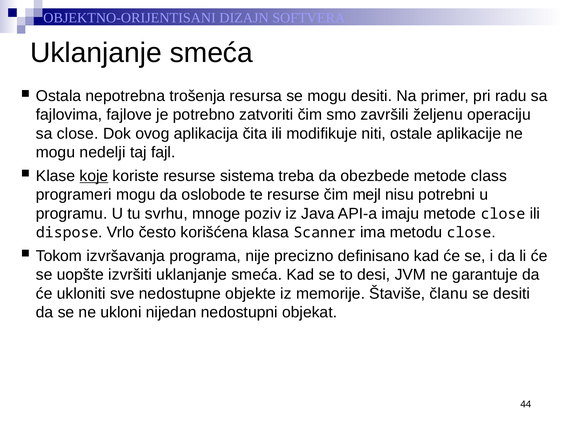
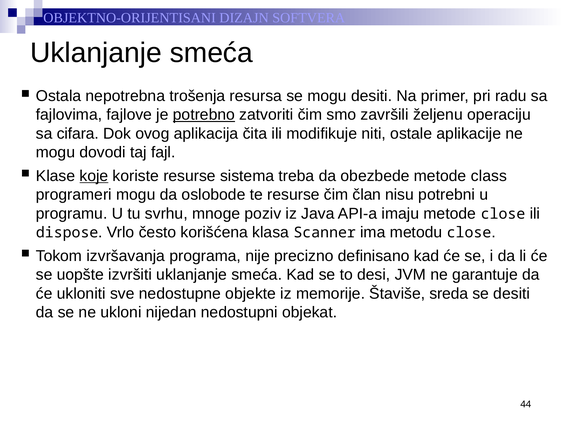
potrebno underline: none -> present (204, 115)
sa close: close -> cifara (78, 134)
nedelji: nedelji -> dovodi (103, 153)
mejl: mejl -> član (367, 195)
članu: članu -> sreda (449, 294)
